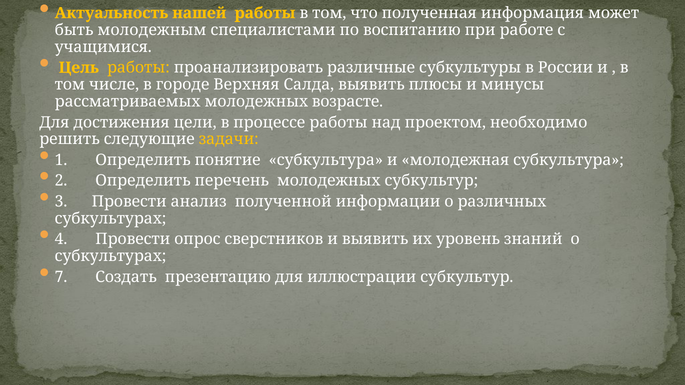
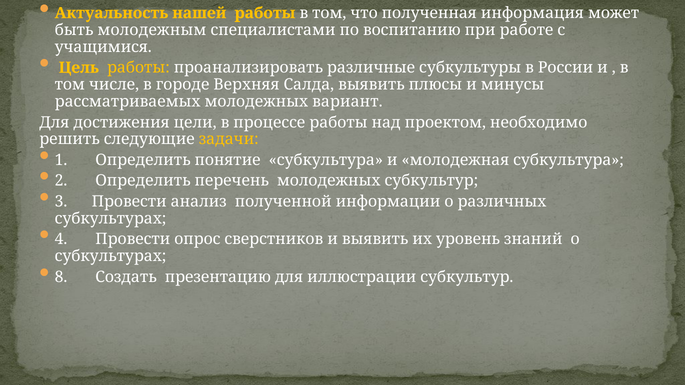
возрасте: возрасте -> вариант (347, 102)
7: 7 -> 8 (61, 277)
